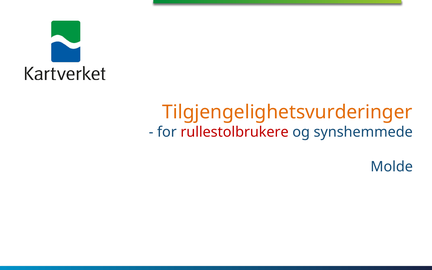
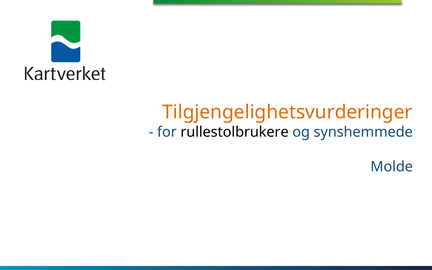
rullestolbrukere colour: red -> black (235, 132)
